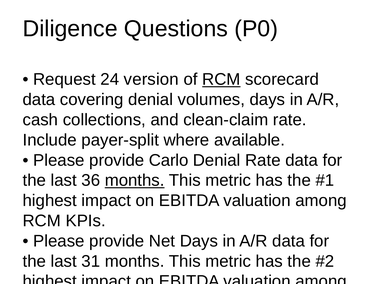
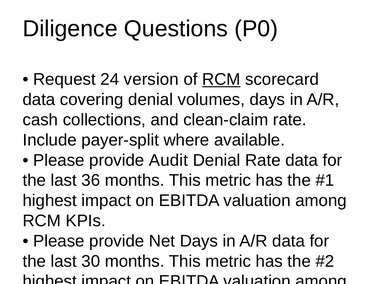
Carlo: Carlo -> Audit (168, 160)
months underline: present -> none (135, 180)
31: 31 -> 30 (91, 261)
